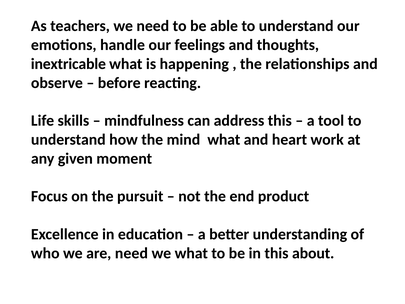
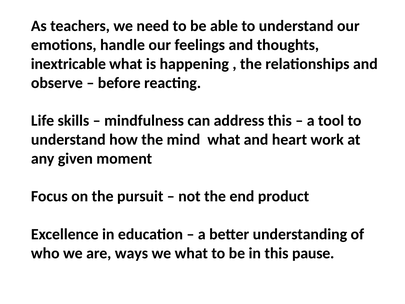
are need: need -> ways (131, 253)
about: about -> pause (313, 253)
